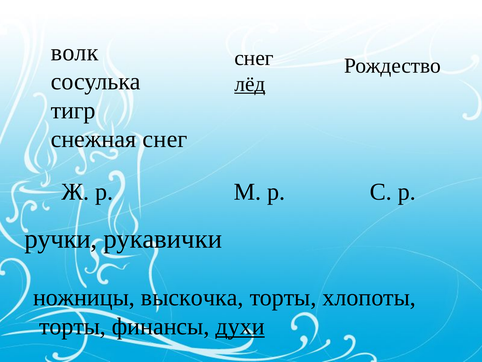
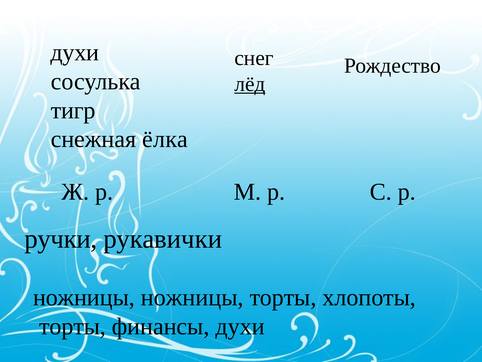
волк: волк -> духи (75, 52)
снежная снег: снег -> ёлка (165, 139)
ножницы выскочка: выскочка -> ножницы (192, 297)
духи underline: present -> none (240, 326)
